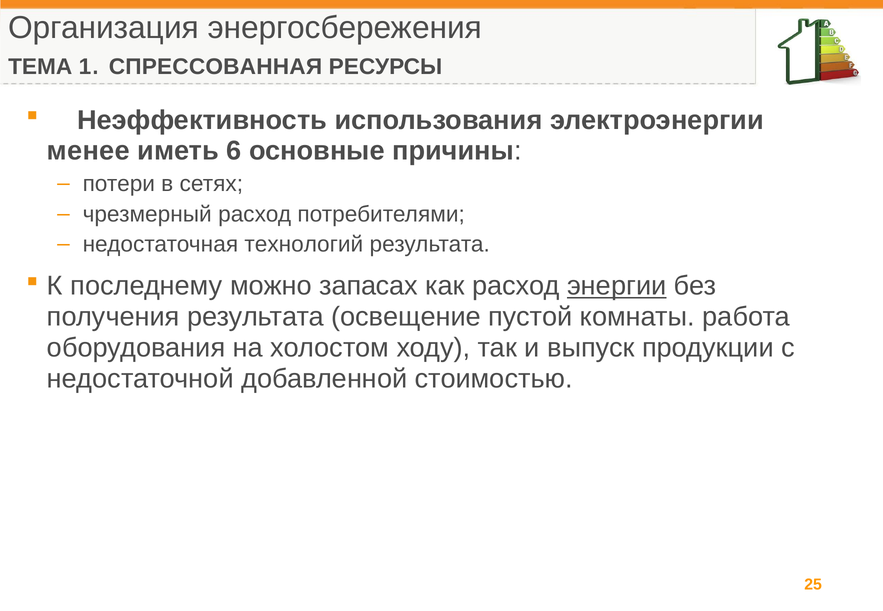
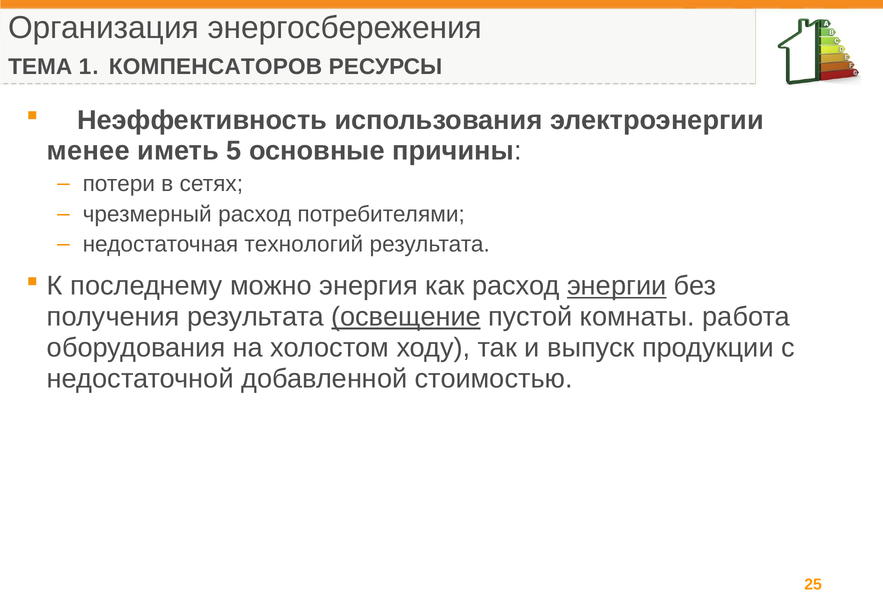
СПРЕССОВАННАЯ: СПРЕССОВАННАЯ -> КОМПЕНСАТОРОВ (215, 67)
6: 6 -> 5 (234, 151)
запасах: запасах -> энергия (369, 286)
освещение underline: none -> present (406, 317)
